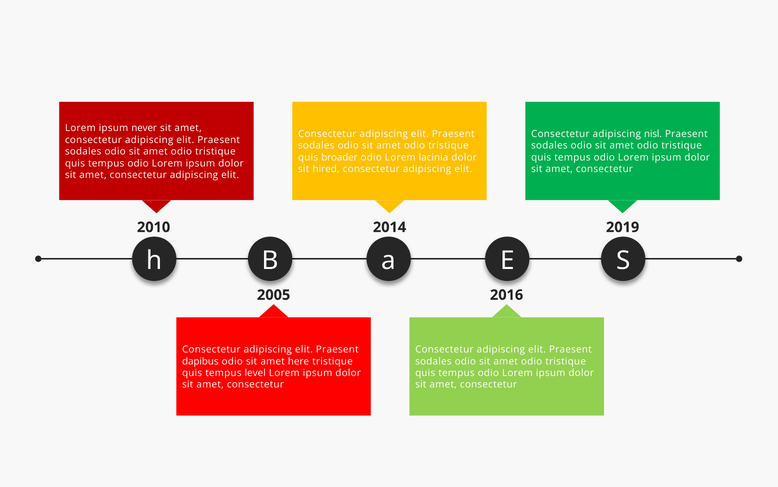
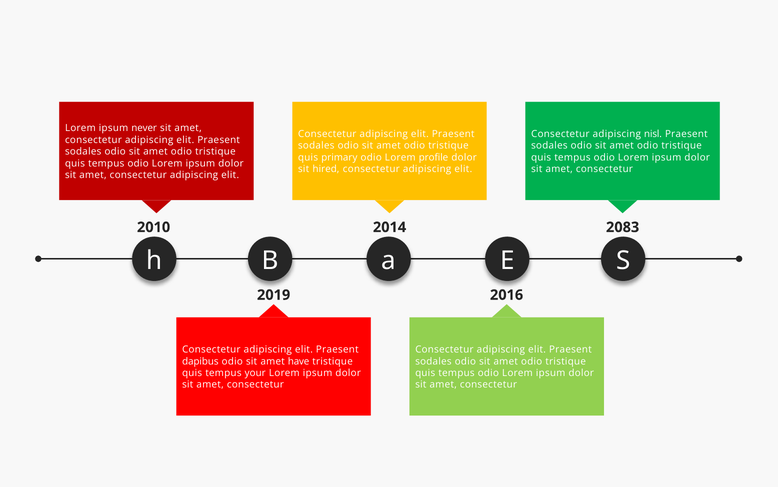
broader: broader -> primary (339, 157)
lacinia: lacinia -> profile (433, 157)
2019: 2019 -> 2083 (623, 227)
2005: 2005 -> 2019 (274, 295)
here: here -> have (299, 361)
level: level -> your (255, 372)
